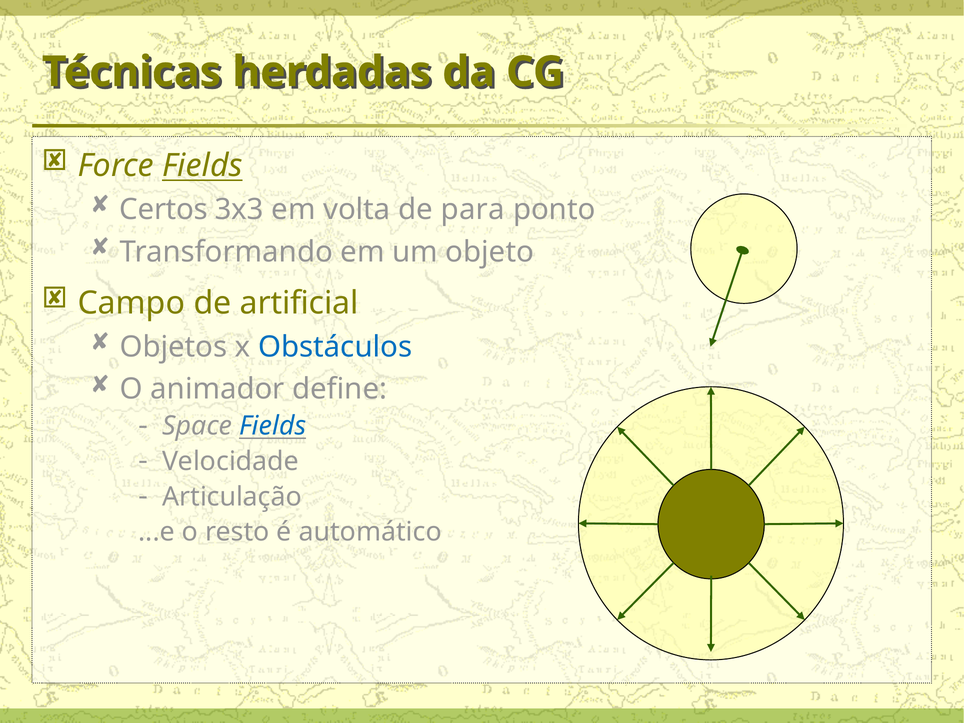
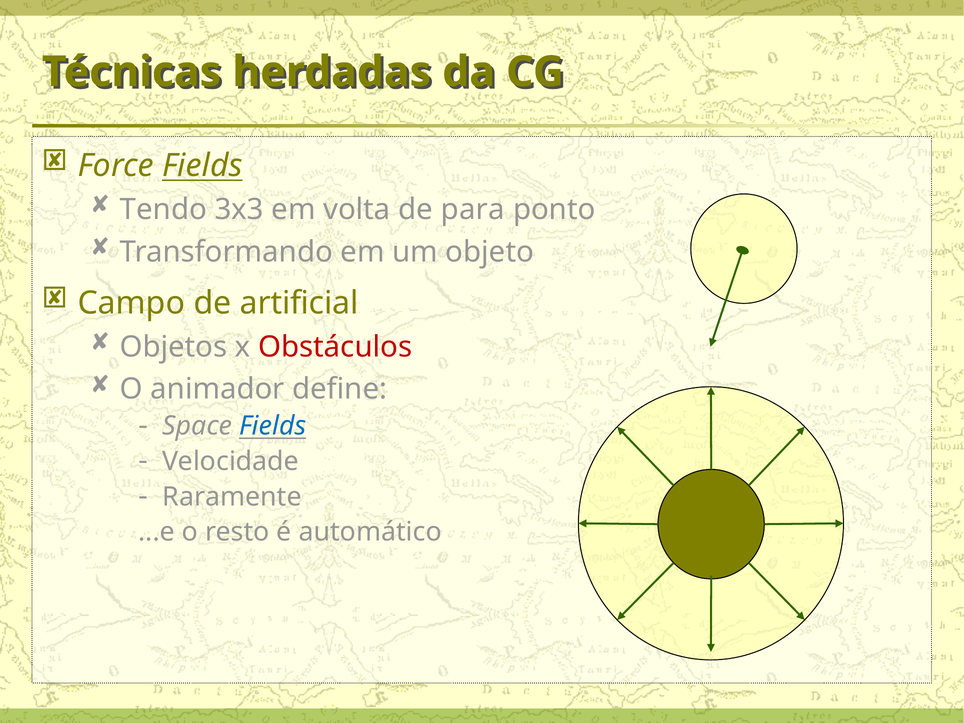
Certos: Certos -> Tendo (163, 210)
Obstáculos colour: blue -> red (335, 347)
Articulação: Articulação -> Raramente (232, 497)
